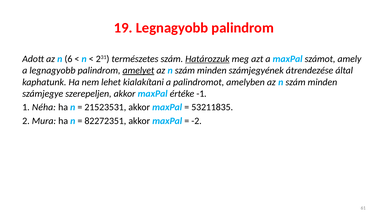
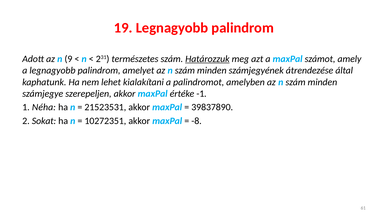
6: 6 -> 9 (68, 59)
amelyet underline: present -> none (138, 71)
53211835: 53211835 -> 39837890 (212, 107)
Mura: Mura -> Sokat (44, 121)
82272351: 82272351 -> 10272351 (105, 121)
-2: -2 -> -8 (197, 121)
